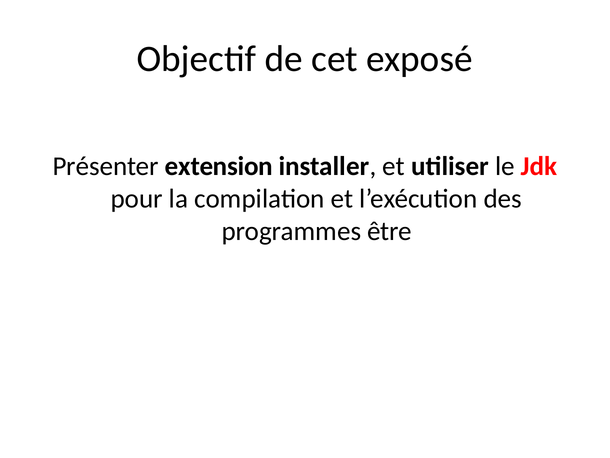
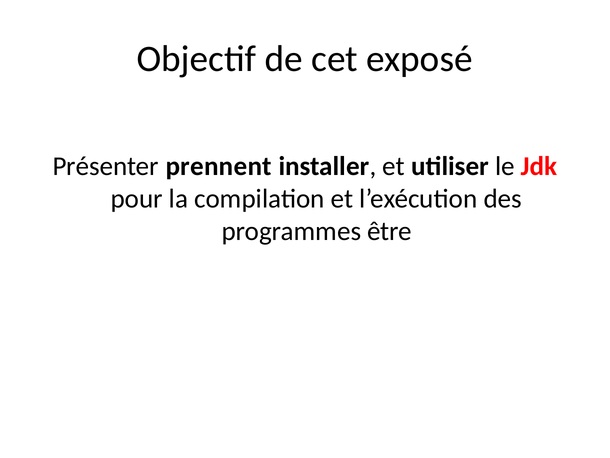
extension: extension -> prennent (219, 166)
